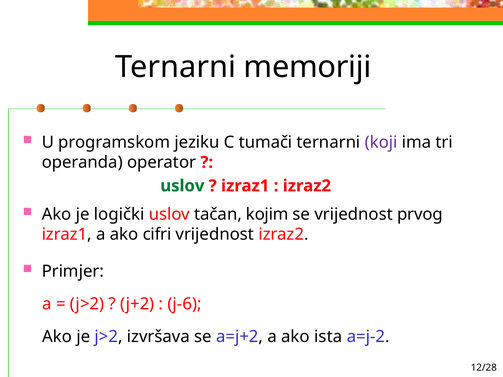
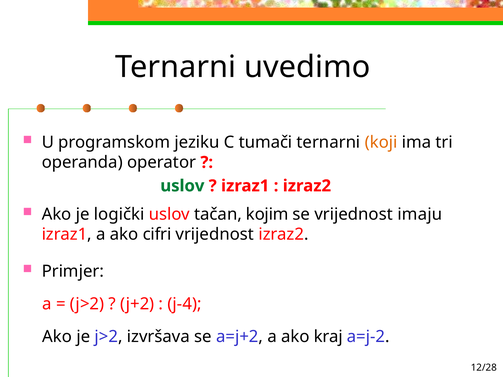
memoriji: memoriji -> uvedimo (307, 67)
koji colour: purple -> orange (381, 142)
prvog: prvog -> imaju (420, 214)
j-6: j-6 -> j-4 (185, 304)
ista: ista -> kraj (328, 337)
